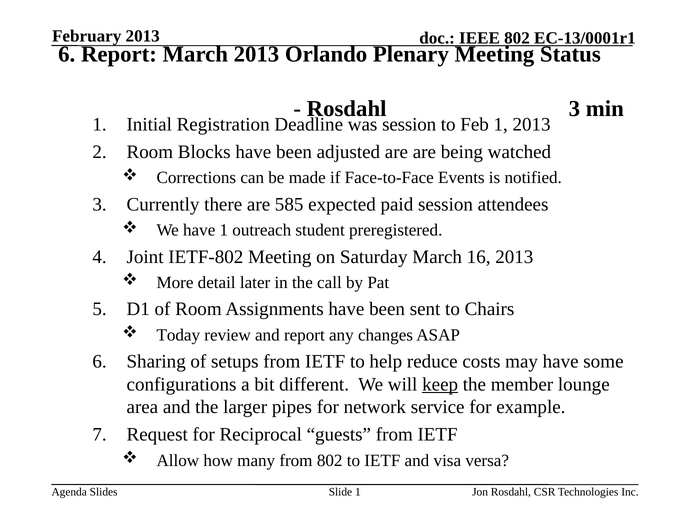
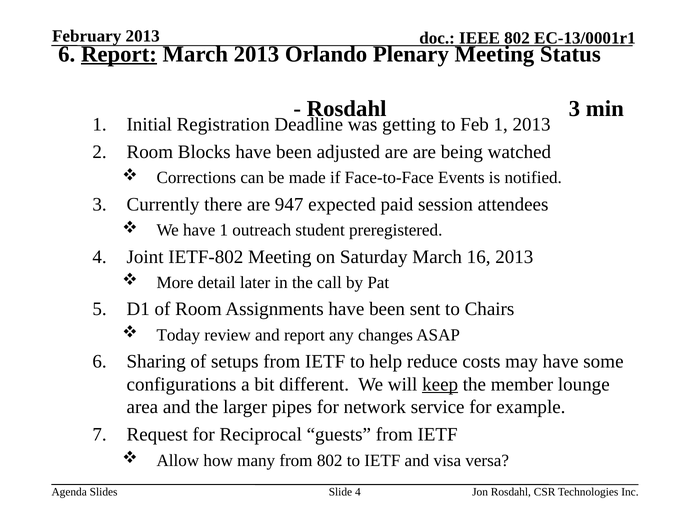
Report underline: none -> present (119, 54)
was session: session -> getting (409, 124)
585: 585 -> 947 (289, 204)
Slide 1: 1 -> 4 (358, 492)
